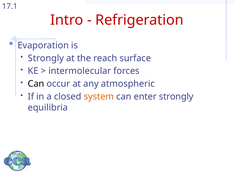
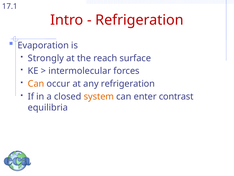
Can colour: black -> orange (36, 84)
any atmospheric: atmospheric -> refrigeration (128, 84)
enter strongly: strongly -> contrast (176, 96)
